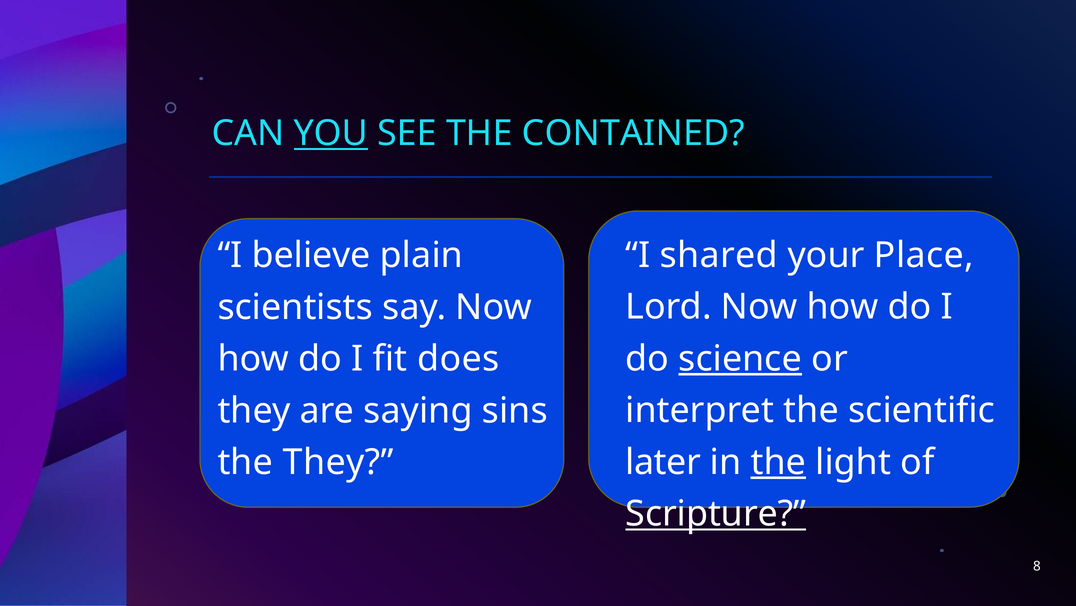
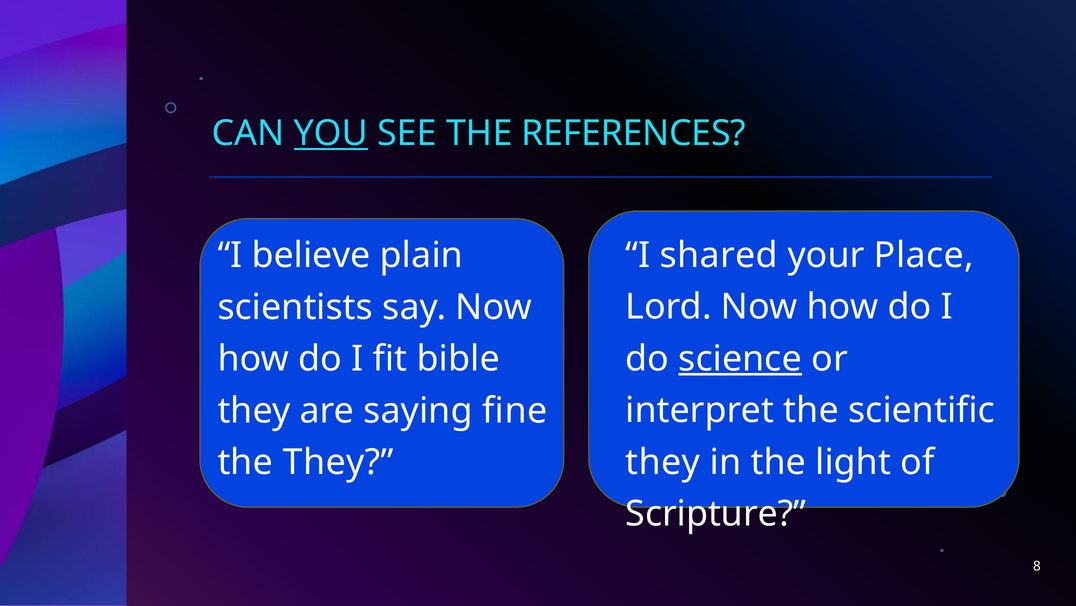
CONTAINED: CONTAINED -> REFERENCES (634, 133)
does: does -> bible (458, 358)
sins: sins -> fine (515, 410)
later: later -> they (663, 462)
the underline: present -> none (778, 462)
Scripture underline: present -> none (716, 513)
